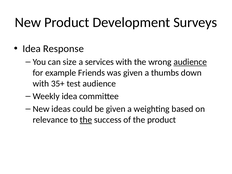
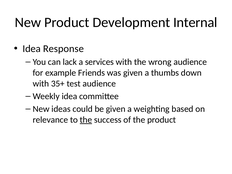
Surveys: Surveys -> Internal (195, 22)
size: size -> lack (70, 62)
audience underline: present -> none (190, 62)
